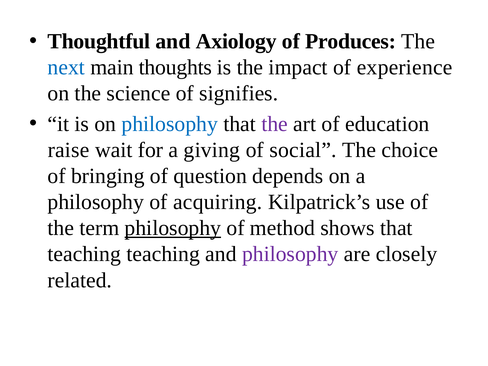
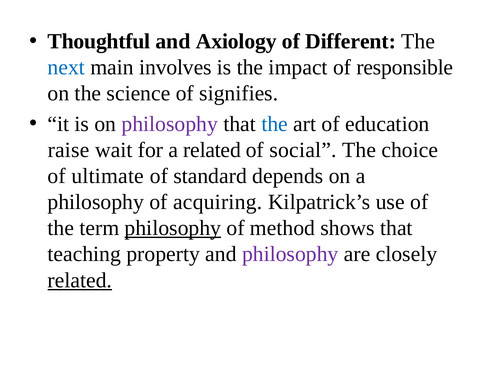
Produces: Produces -> Different (351, 41)
thoughts: thoughts -> involves (175, 67)
experience: experience -> responsible (405, 67)
philosophy colour: blue -> purple (170, 124)
the colour: purple -> blue (275, 124)
a giving: giving -> related (212, 150)
bringing: bringing -> ultimate (108, 176)
question: question -> standard (210, 176)
teaching teaching: teaching -> property (163, 254)
related underline: none -> present (80, 280)
